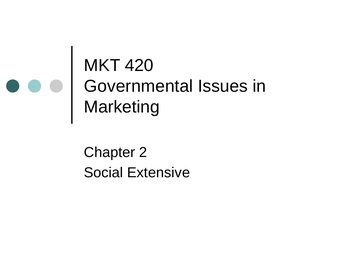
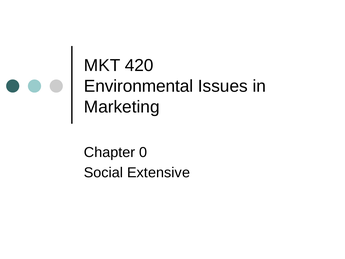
Governmental: Governmental -> Environmental (139, 86)
2: 2 -> 0 (143, 152)
